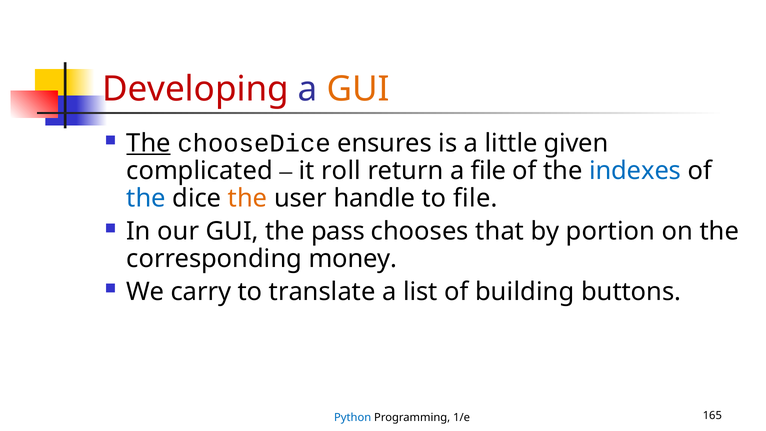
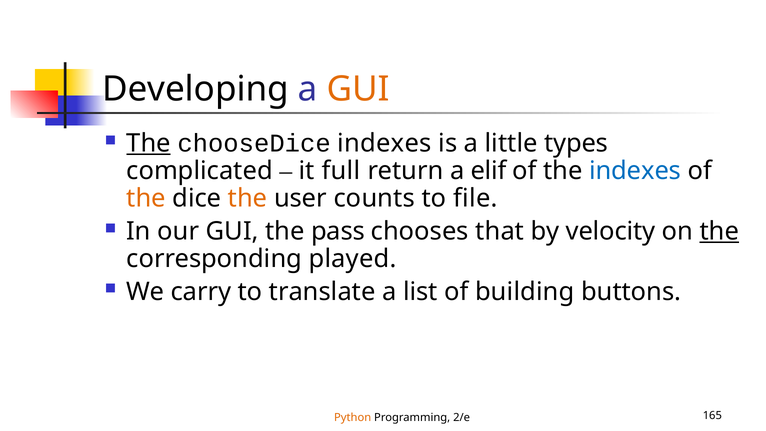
Developing colour: red -> black (195, 89)
chooseDice ensures: ensures -> indexes (384, 143)
given: given -> types (576, 143)
roll: roll -> full (341, 171)
a file: file -> elif (489, 171)
the colour: blue -> orange (146, 198)
handle: handle -> counts (374, 198)
portion: portion -> velocity (611, 231)
the underline: none -> present (719, 231)
money: money -> played (353, 259)
Python colour: blue -> orange (353, 417)
1/e: 1/e -> 2/e (462, 417)
